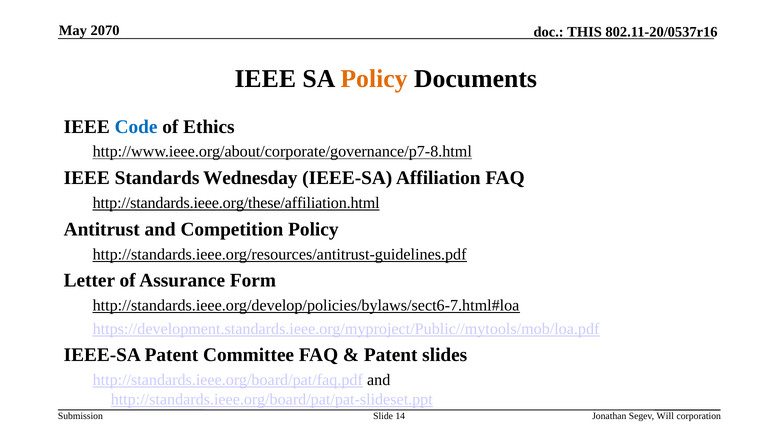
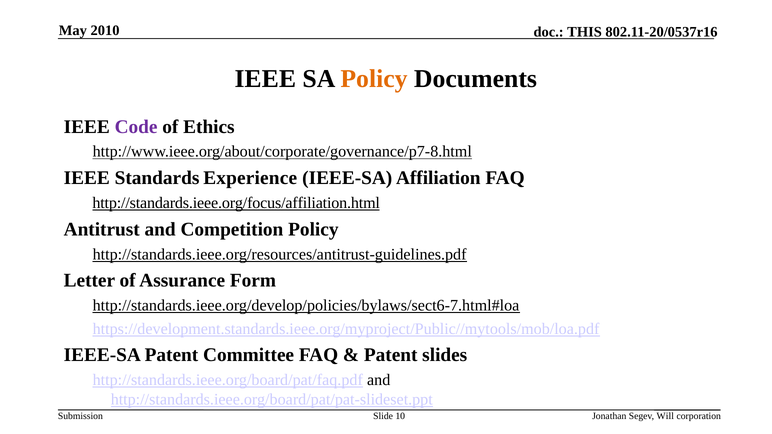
2070: 2070 -> 2010 (105, 31)
Code colour: blue -> purple (136, 127)
Wednesday: Wednesday -> Experience (250, 178)
http://standards.ieee.org/these/affiliation.html: http://standards.ieee.org/these/affiliation.html -> http://standards.ieee.org/focus/affiliation.html (236, 203)
14: 14 -> 10 (400, 416)
